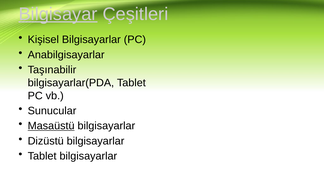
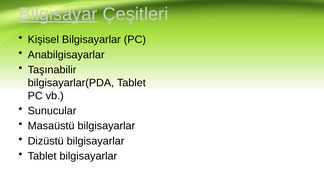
Masaüstü underline: present -> none (51, 126)
